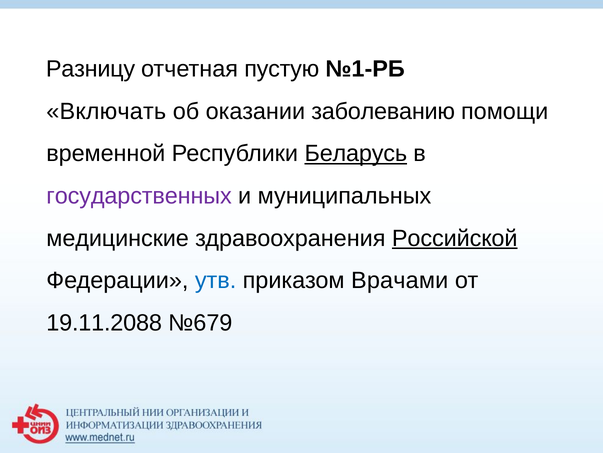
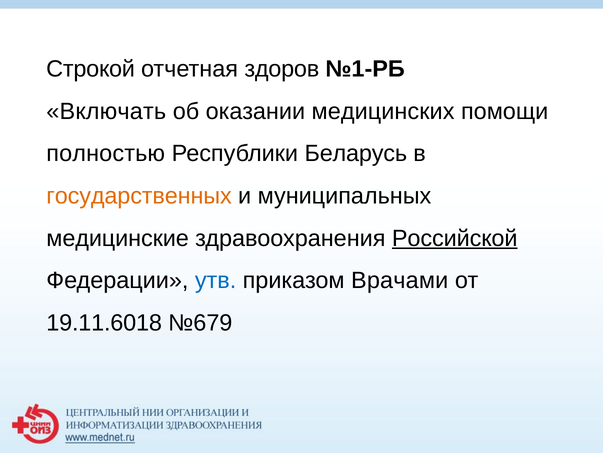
Разницу: Разницу -> Строкой (91, 69)
пустую: пустую -> здоров (282, 69)
заболеванию: заболеванию -> медицинских (383, 111)
временной: временной -> полностью (106, 153)
Беларусь underline: present -> none (356, 153)
государственных colour: purple -> orange (139, 196)
19.11.2088: 19.11.2088 -> 19.11.6018 (104, 322)
